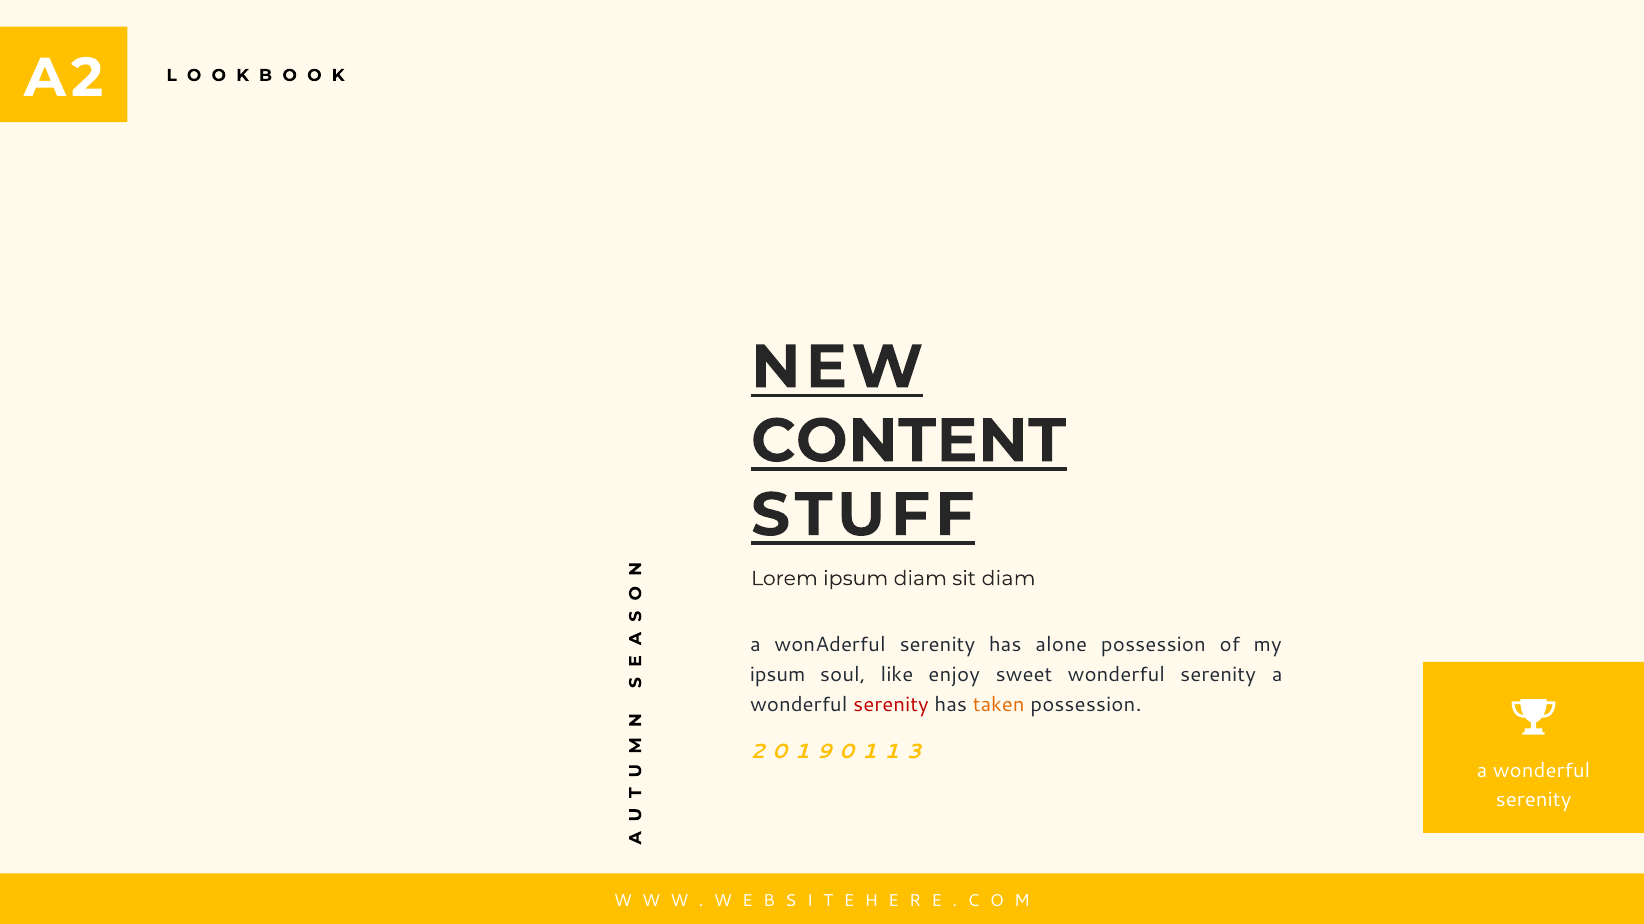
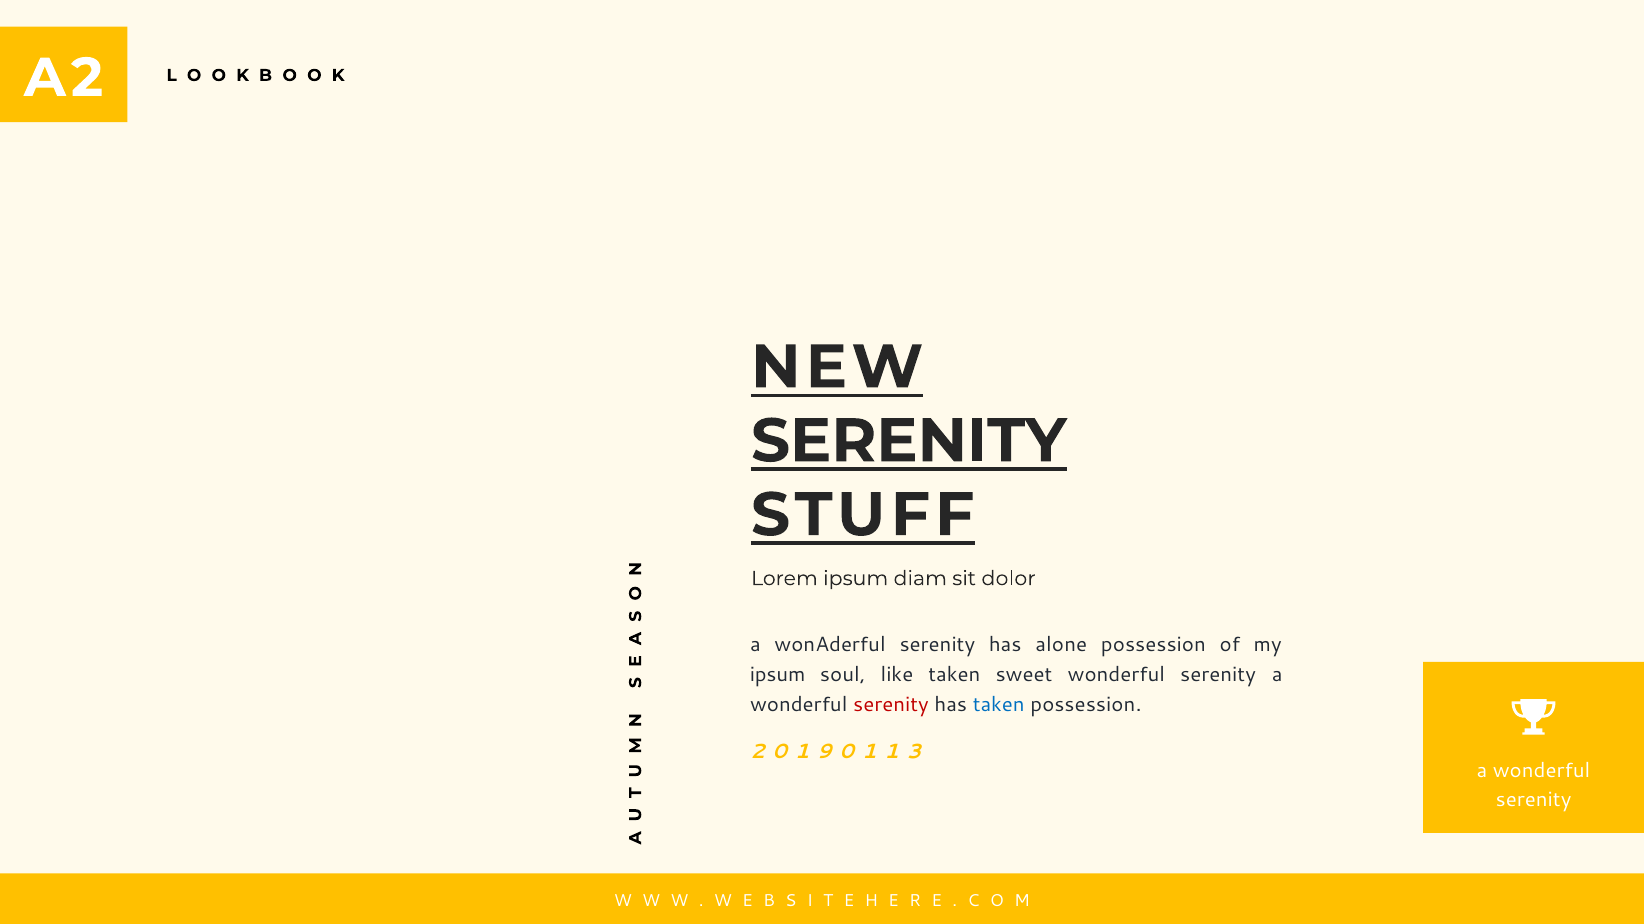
CONTENT: CONTENT -> SERENITY (909, 441)
sit diam: diam -> dolor (1009, 579)
like enjoy: enjoy -> taken (954, 675)
taken colour: orange -> blue (999, 705)
